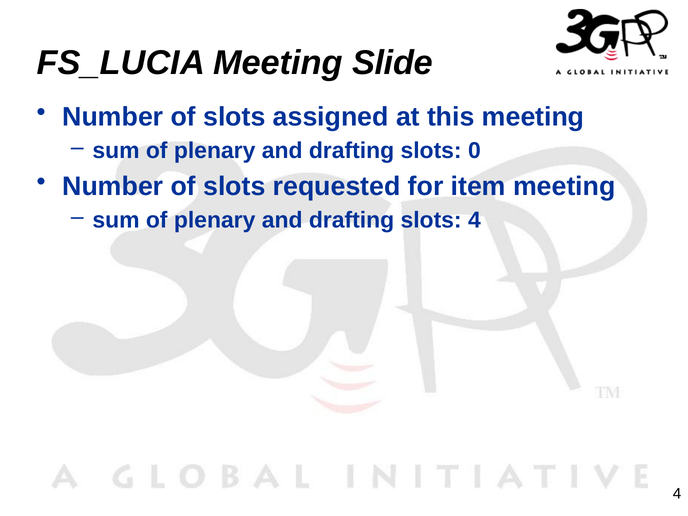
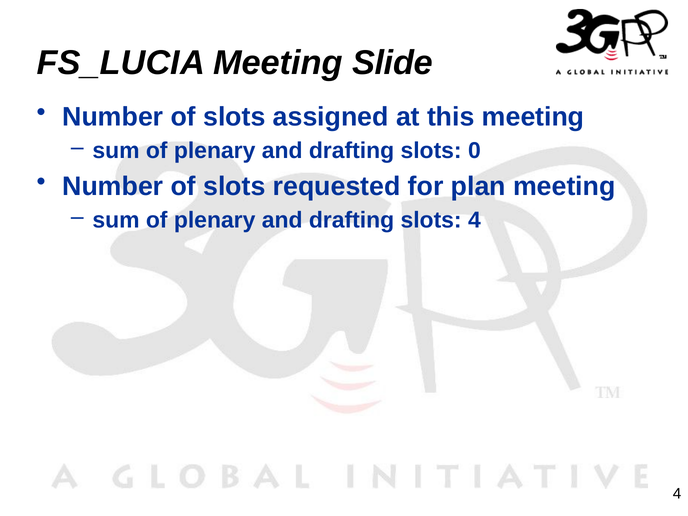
item: item -> plan (478, 186)
